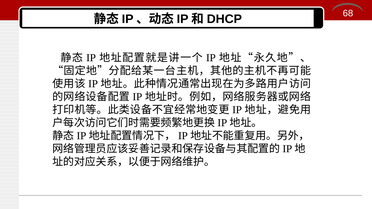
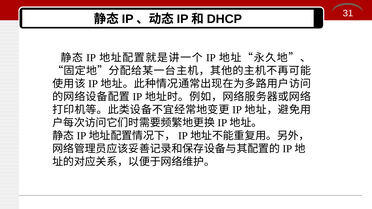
68: 68 -> 31 (348, 13)
